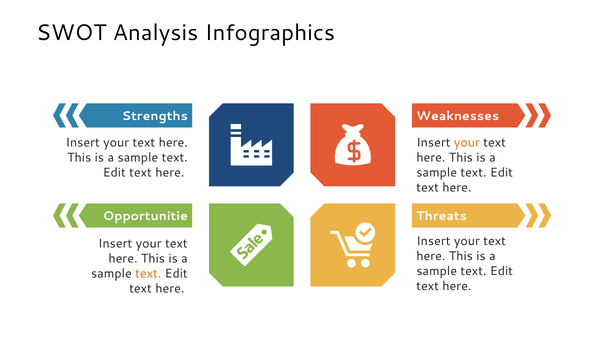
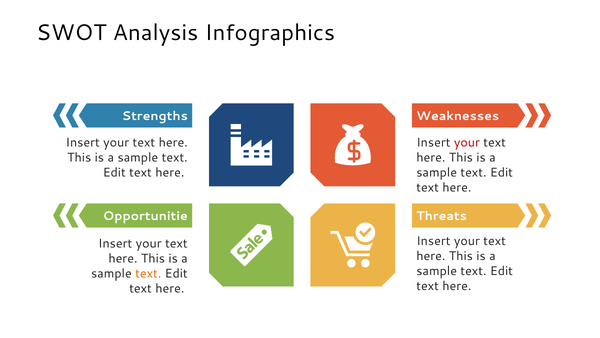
your colour: orange -> red (467, 142)
